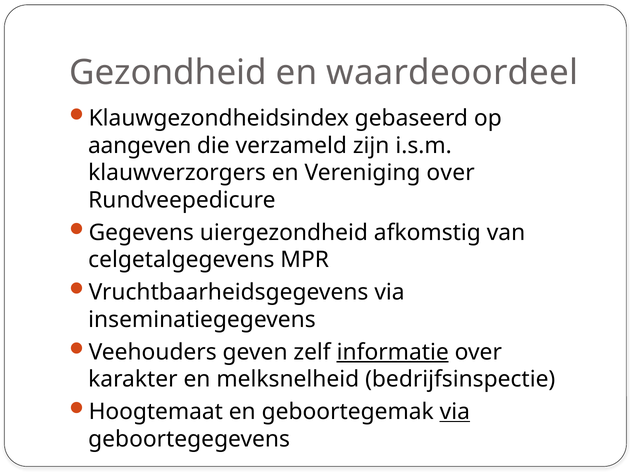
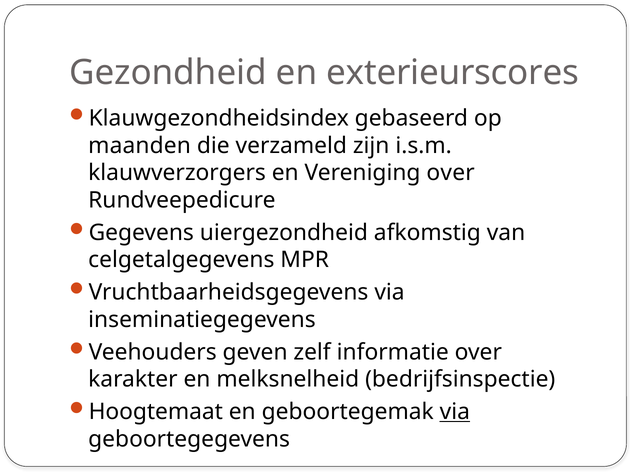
waardeoordeel: waardeoordeel -> exterieurscores (453, 73)
aangeven: aangeven -> maanden (140, 146)
informatie underline: present -> none (393, 352)
